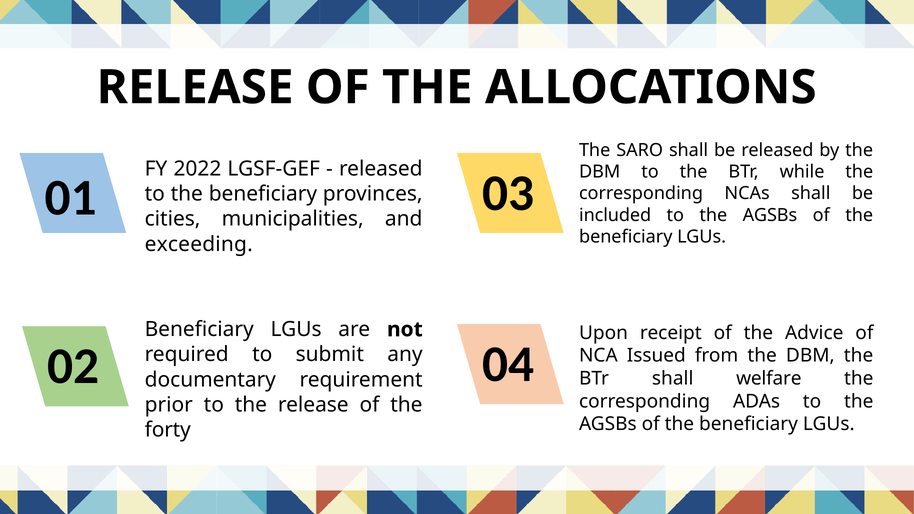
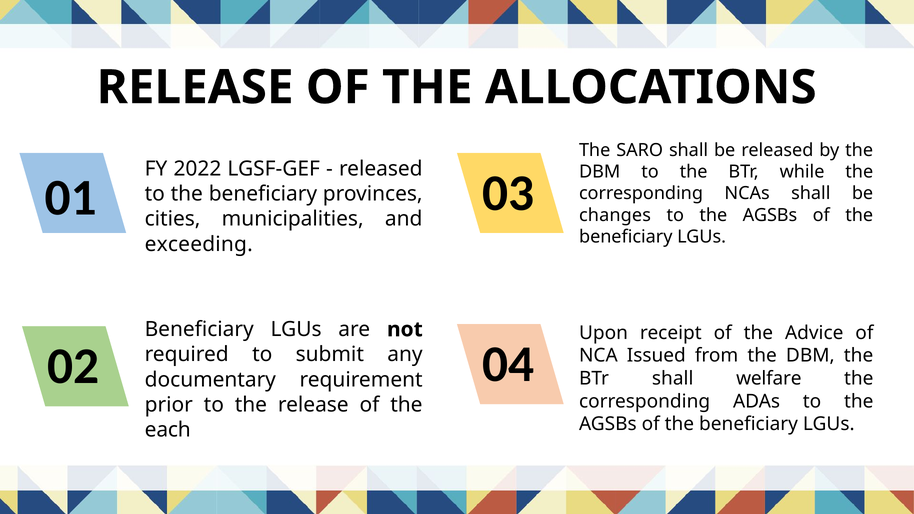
included: included -> changes (615, 215)
forty: forty -> each (168, 430)
